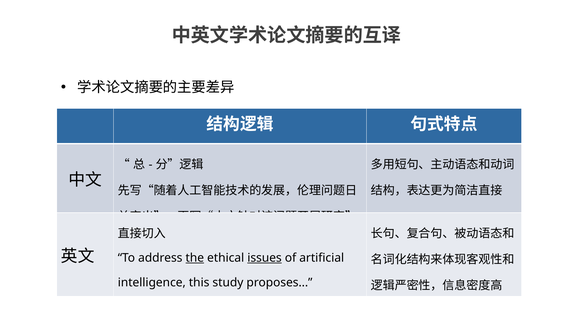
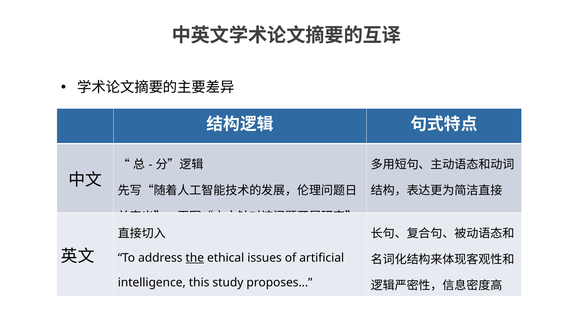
issues underline: present -> none (265, 257)
